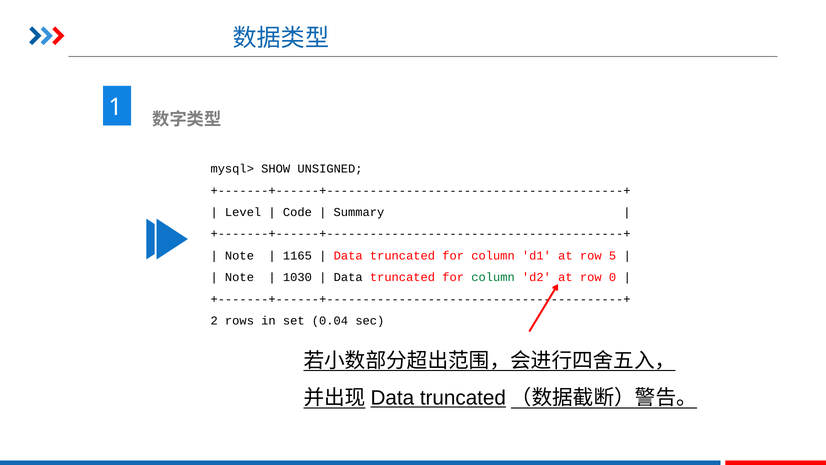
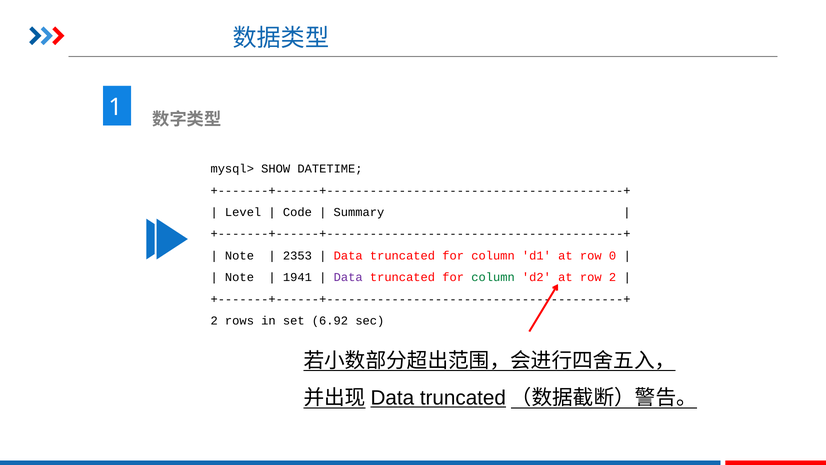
UNSIGNED: UNSIGNED -> DATETIME (330, 169)
1165: 1165 -> 2353 (297, 256)
5: 5 -> 0 (613, 256)
1030: 1030 -> 1941 (297, 277)
Data colour: black -> purple (348, 277)
row 0: 0 -> 2 (613, 277)
0.04: 0.04 -> 6.92 (330, 321)
